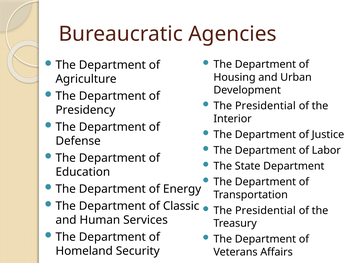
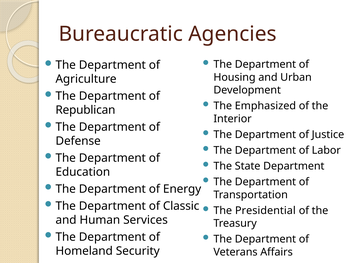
Presidential: Presidential -> Emphasized (265, 106)
Presidency: Presidency -> Republican (85, 110)
